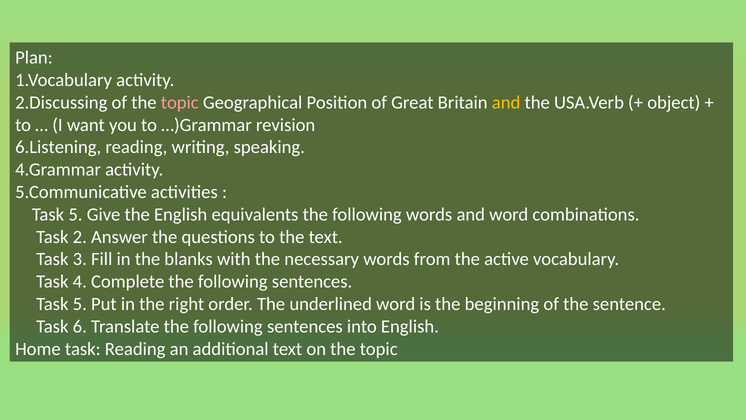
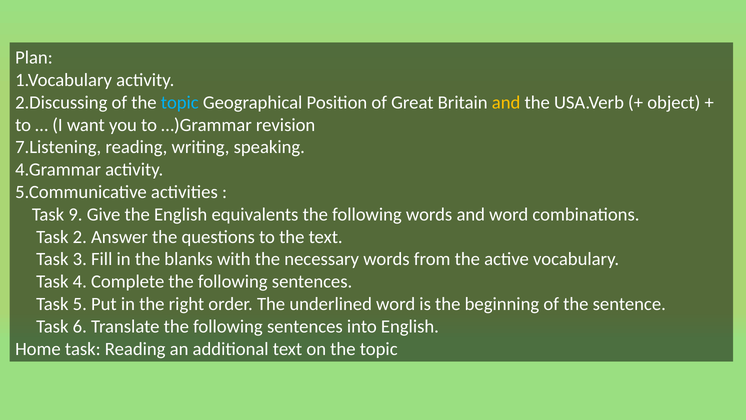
topic colour: pink -> light blue (180, 102)
6.Listening: 6.Listening -> 7.Listening (58, 147)
5: 5 -> 9 (75, 214)
